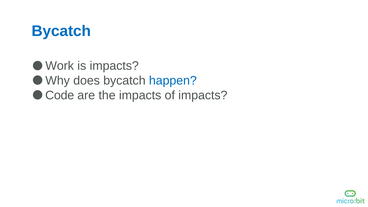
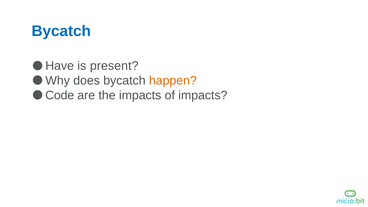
Work: Work -> Have (60, 66)
is impacts: impacts -> present (114, 66)
happen colour: blue -> orange (173, 81)
